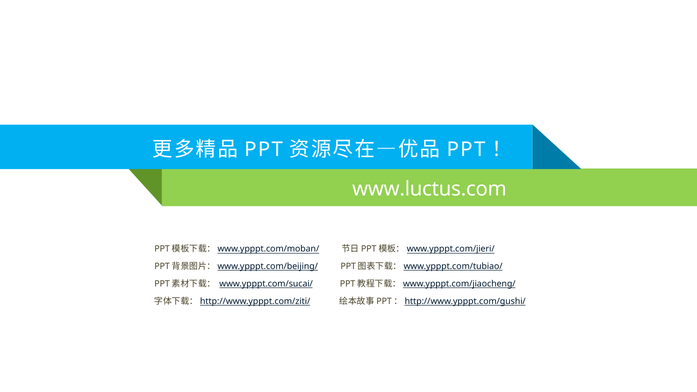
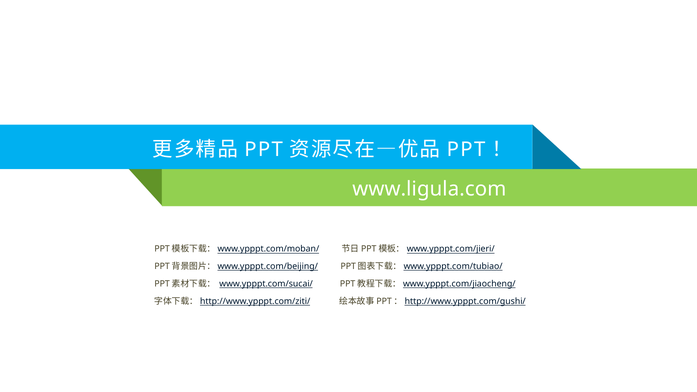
www.luctus.com: www.luctus.com -> www.ligula.com (429, 189)
